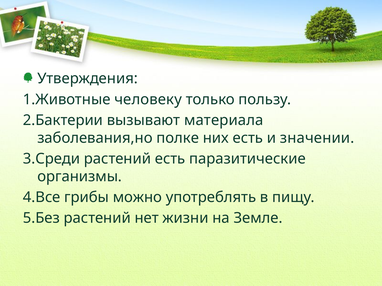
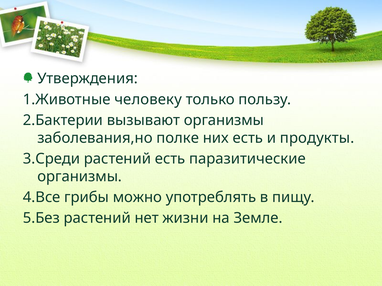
вызывают материала: материала -> организмы (224, 120)
значении: значении -> продукты (317, 138)
